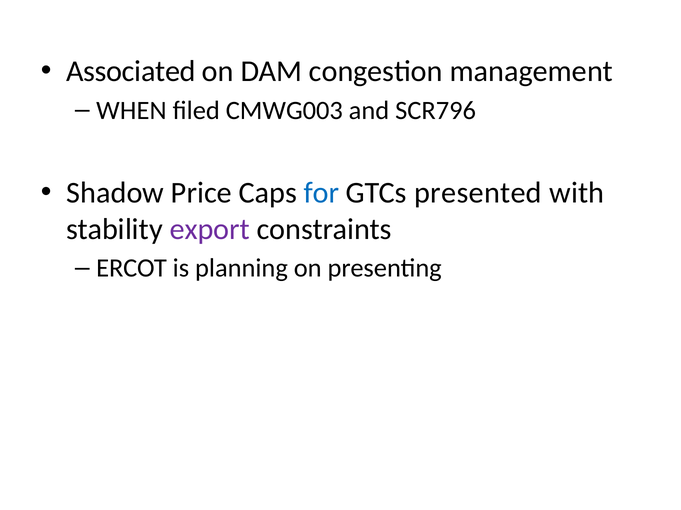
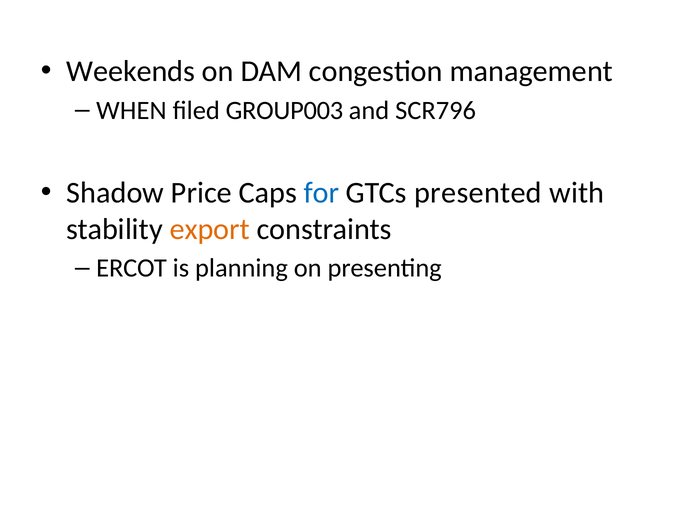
Associated: Associated -> Weekends (131, 71)
CMWG003: CMWG003 -> GROUP003 (284, 110)
export colour: purple -> orange (210, 230)
